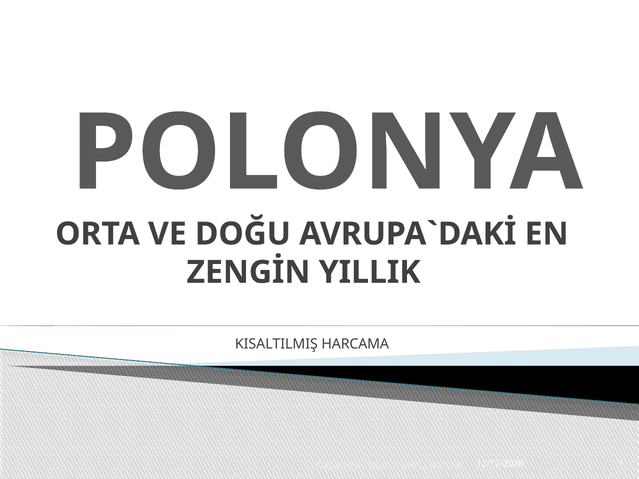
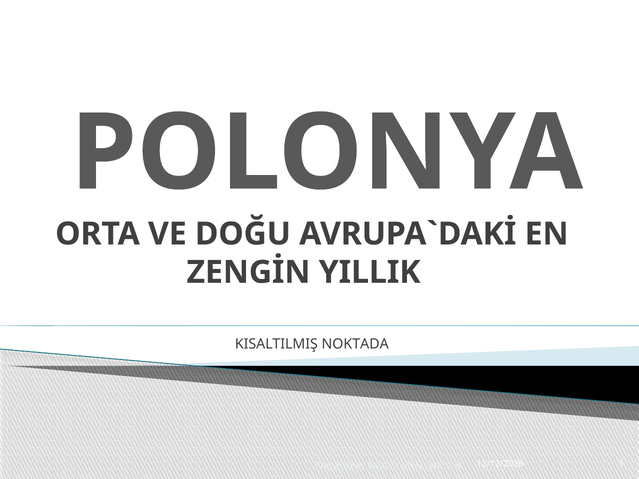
HARCAMA: HARCAMA -> NOKTADA (355, 344)
